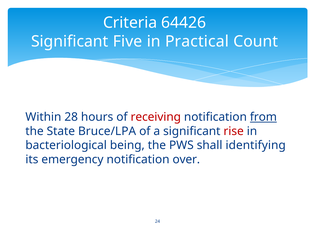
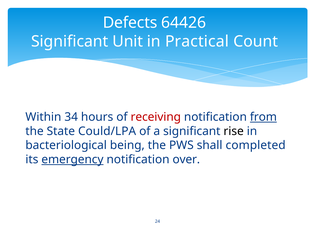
Criteria: Criteria -> Defects (130, 23)
Five: Five -> Unit (128, 41)
28: 28 -> 34 (71, 117)
Bruce/LPA: Bruce/LPA -> Could/LPA (107, 131)
rise colour: red -> black (234, 131)
identifying: identifying -> completed (256, 145)
emergency underline: none -> present (72, 160)
